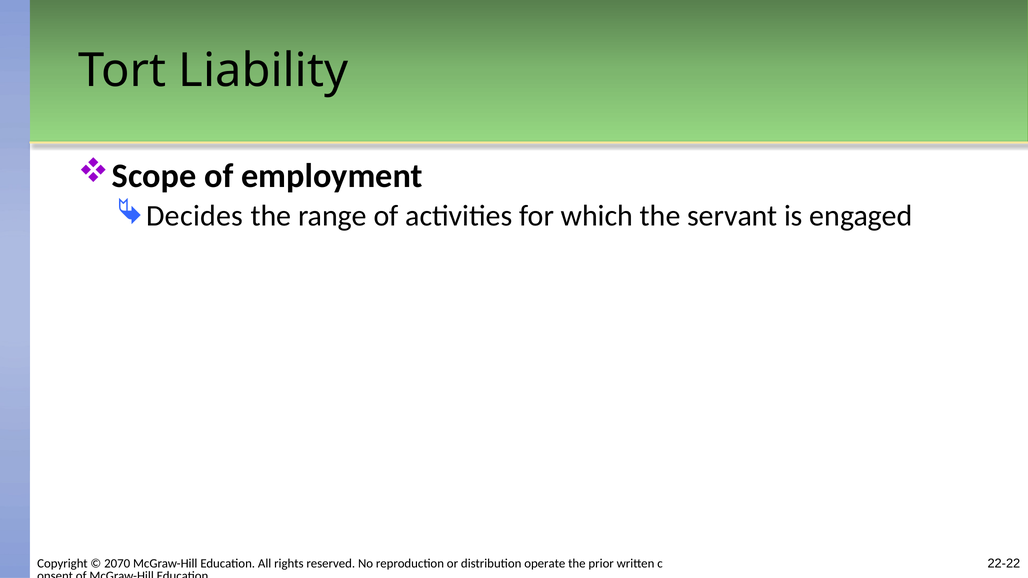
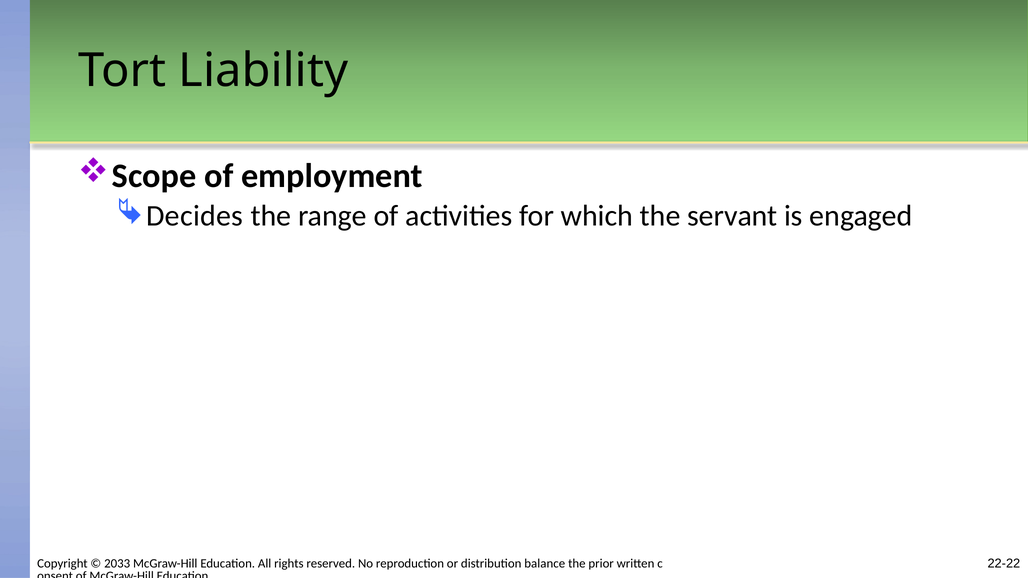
2070: 2070 -> 2033 (117, 564)
operate: operate -> balance (545, 564)
